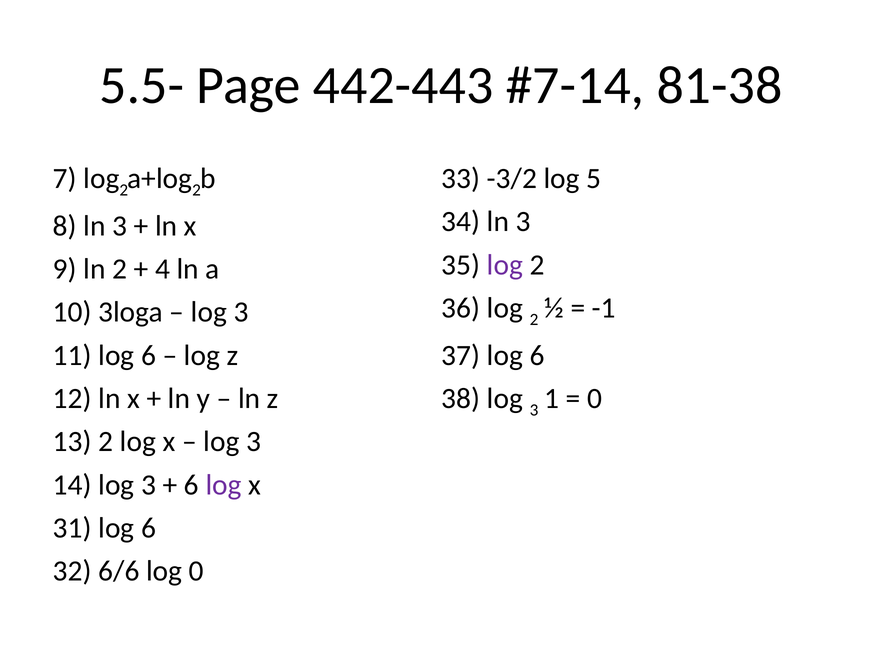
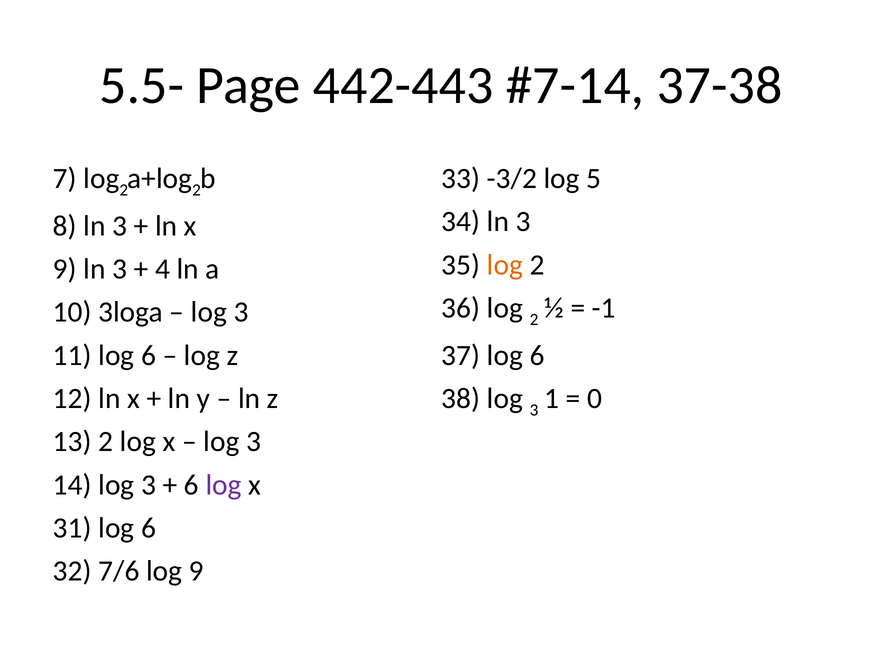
81-38: 81-38 -> 37-38 (719, 85)
log colour: purple -> orange (505, 265)
9 ln 2: 2 -> 3 (120, 269)
6/6: 6/6 -> 7/6 (119, 571)
log 0: 0 -> 9 (196, 571)
